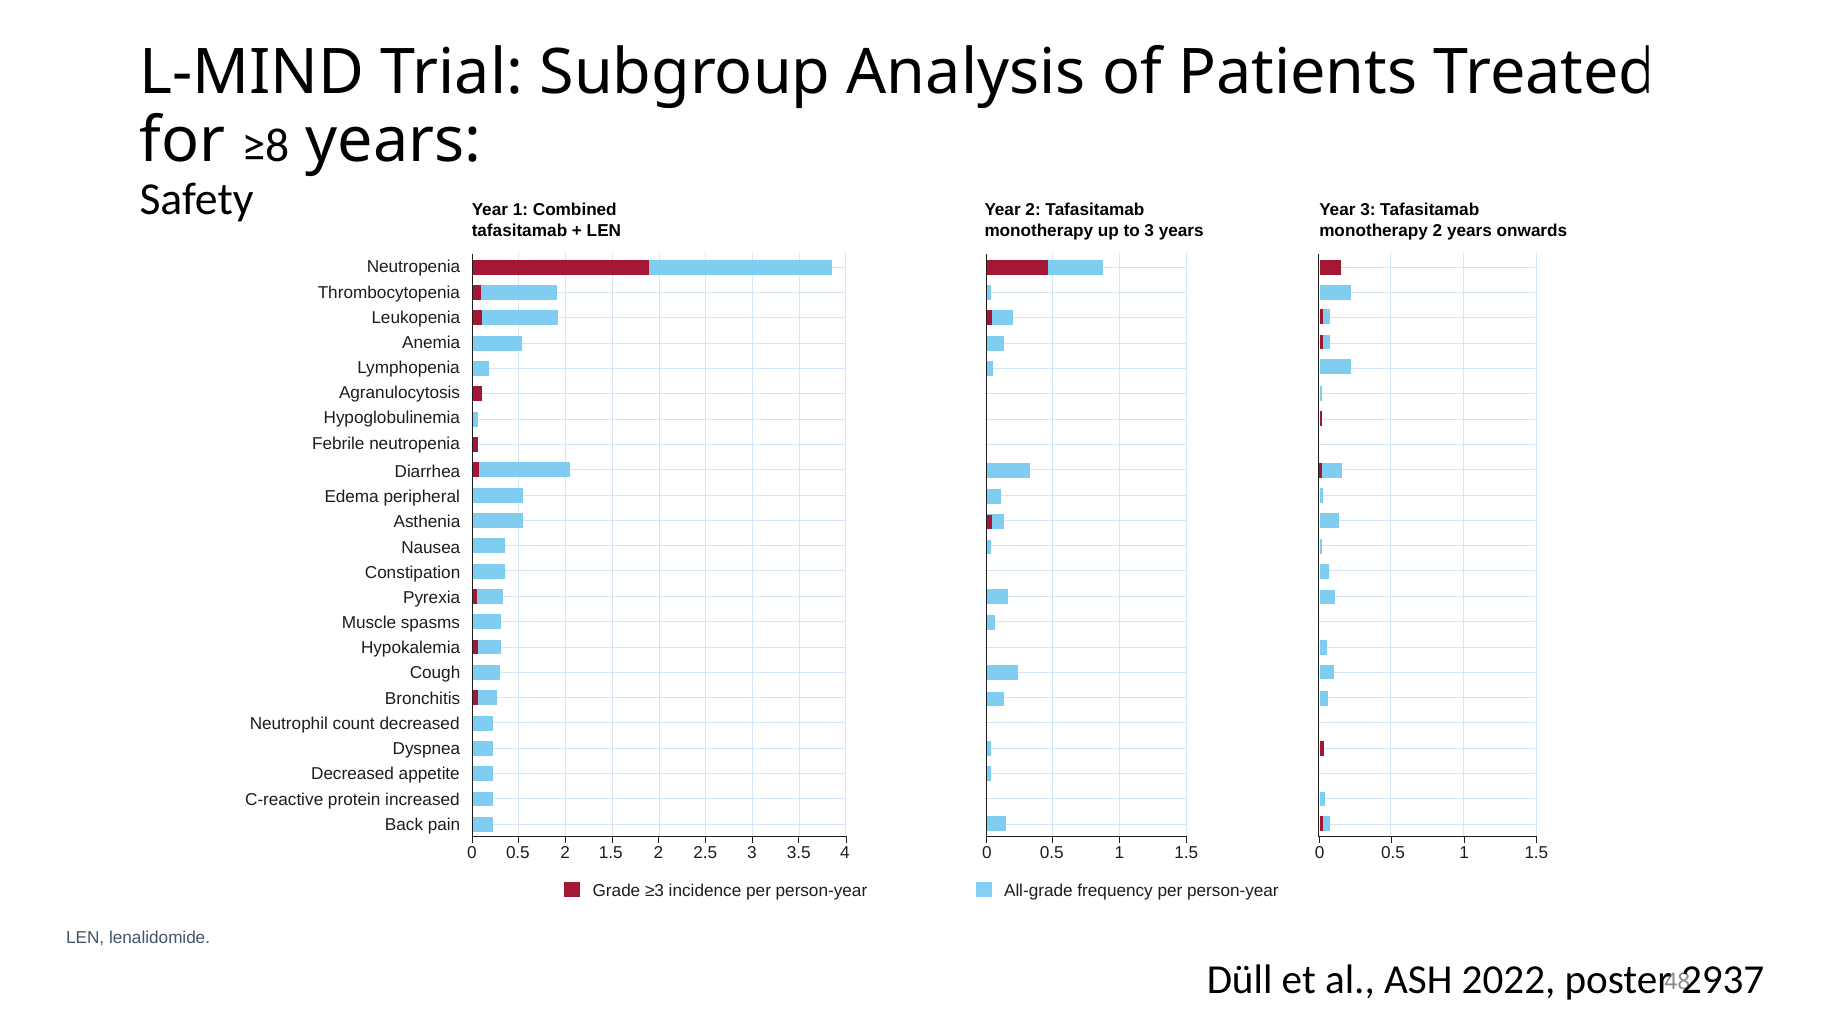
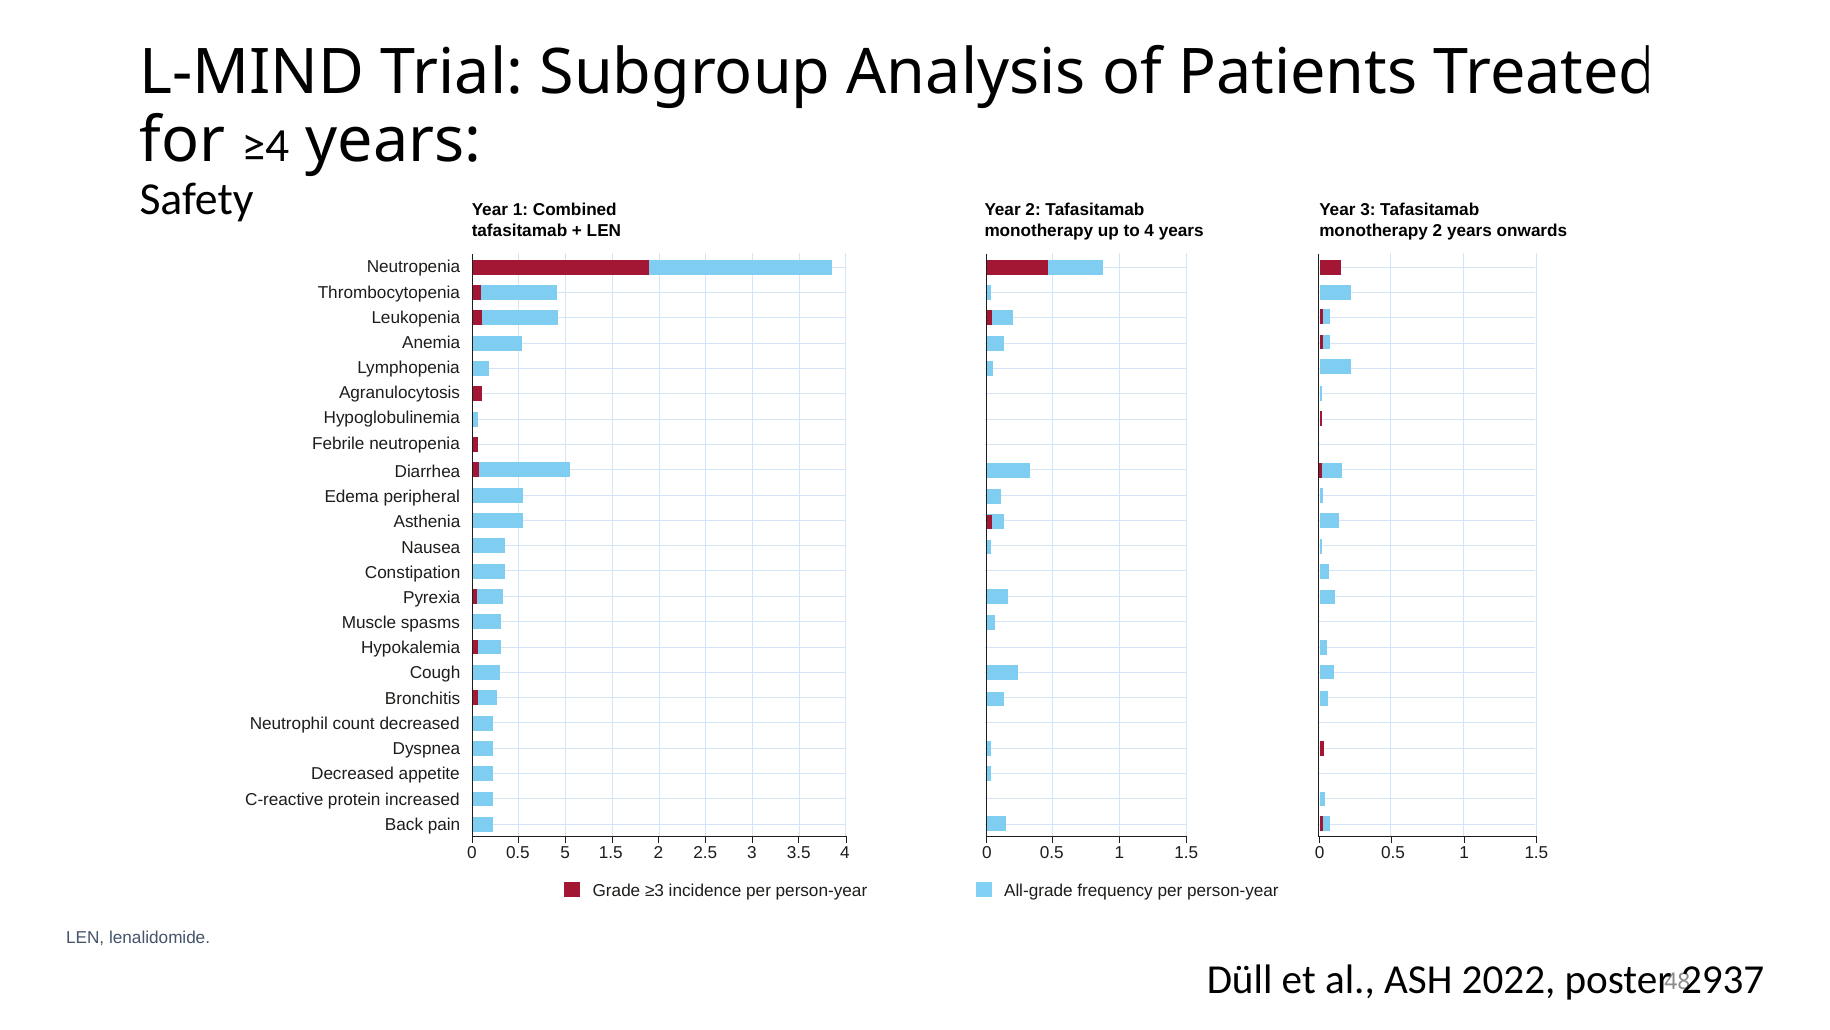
≥8: ≥8 -> ≥4 (265, 145)
to 3: 3 -> 4 (1149, 231)
0.5 2: 2 -> 5 (565, 853)
